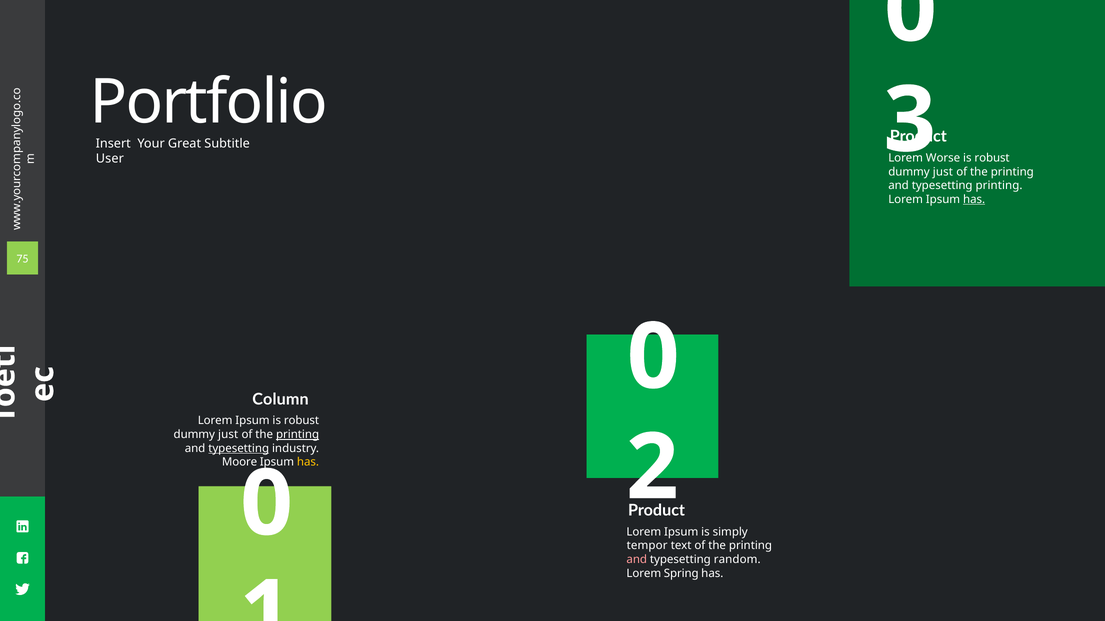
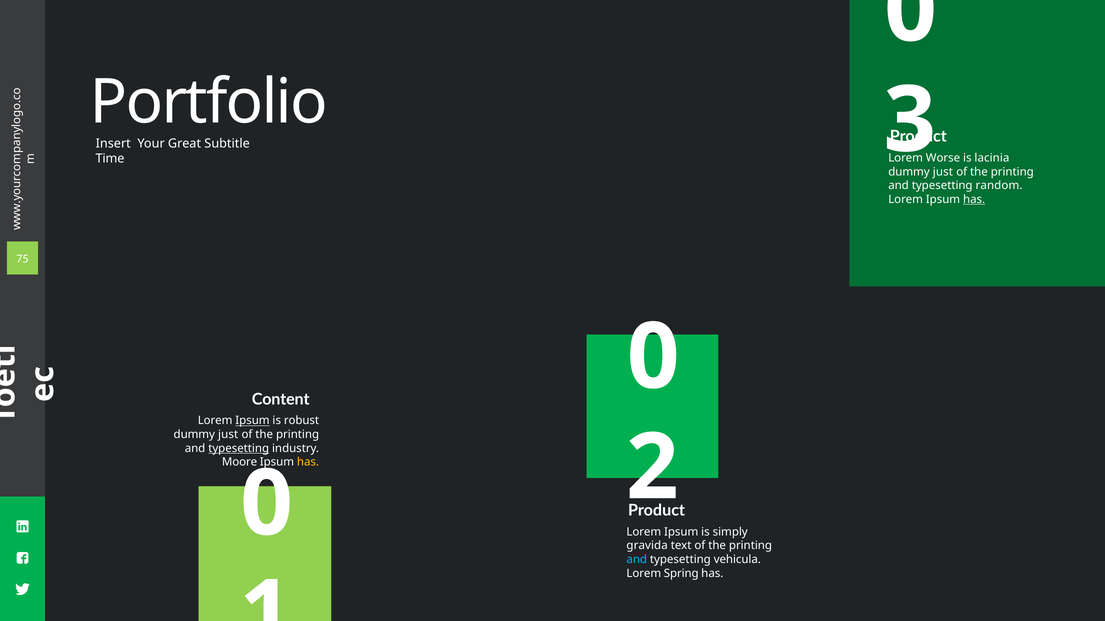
robust: robust -> lacinia (992, 158)
User: User -> Time (110, 159)
printing: printing -> random (999, 186)
Column: Column -> Content (281, 400)
Ipsum underline: none -> present (252, 421)
printing underline: present -> none (298, 435)
tempor: tempor -> gravida (647, 546)
and colour: pink -> light blue (637, 560)
random: random -> vehicula (737, 560)
